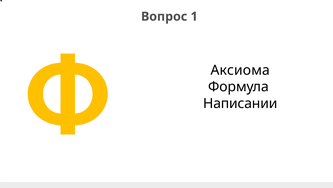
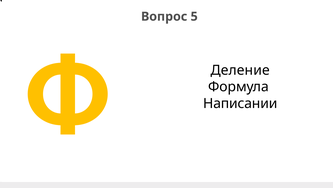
1: 1 -> 5 (194, 16)
Аксиома: Аксиома -> Деление (240, 70)
